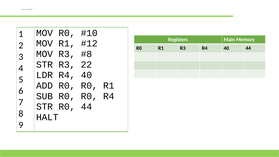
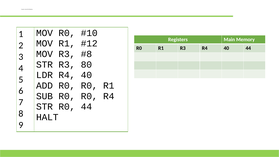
22: 22 -> 80 (86, 65)
